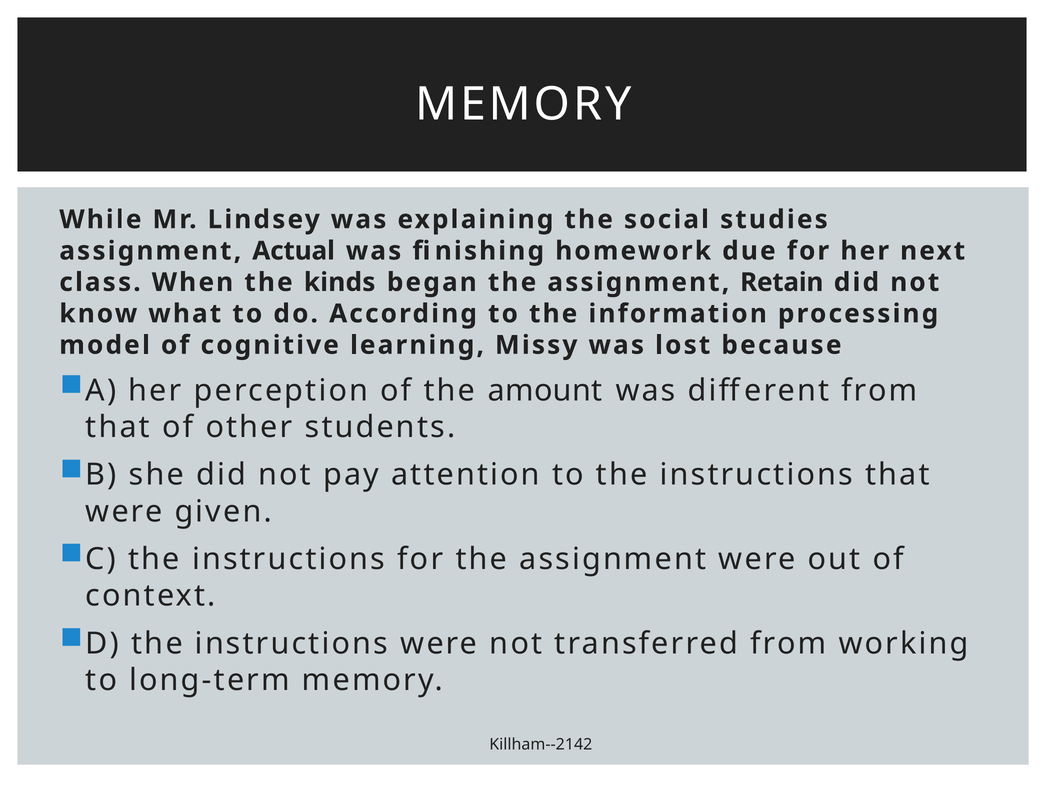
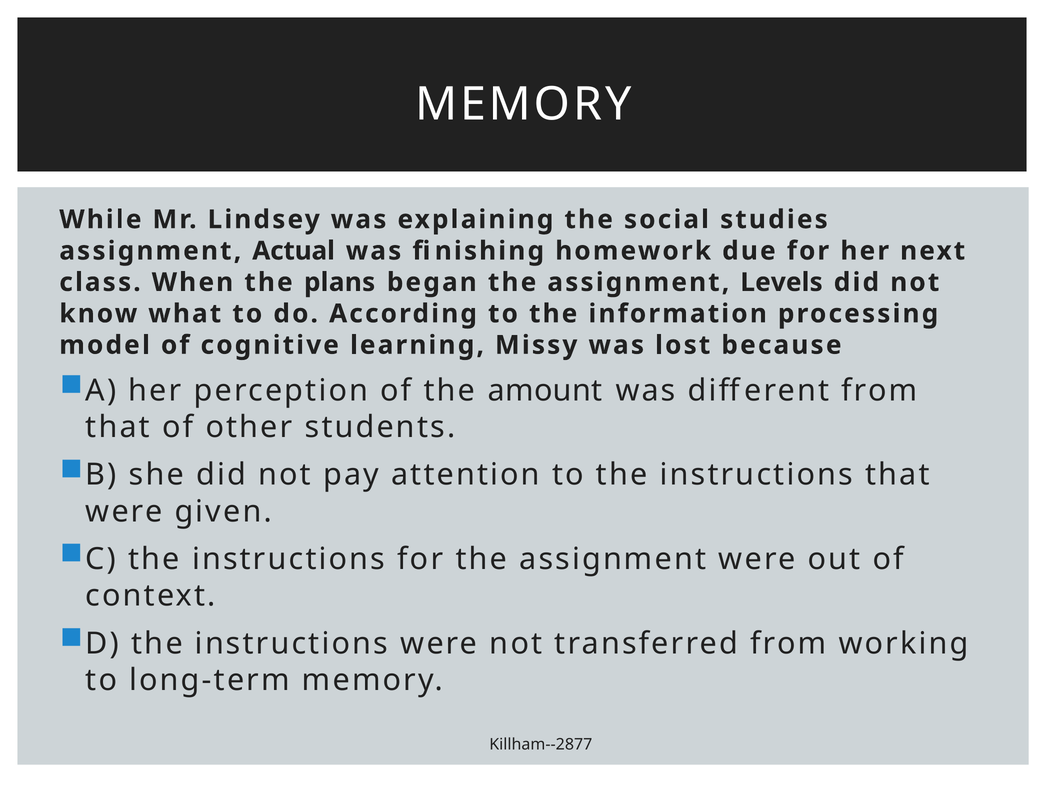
kinds: kinds -> plans (340, 282)
Retain: Retain -> Levels (782, 282)
Killham--2142: Killham--2142 -> Killham--2877 (541, 745)
